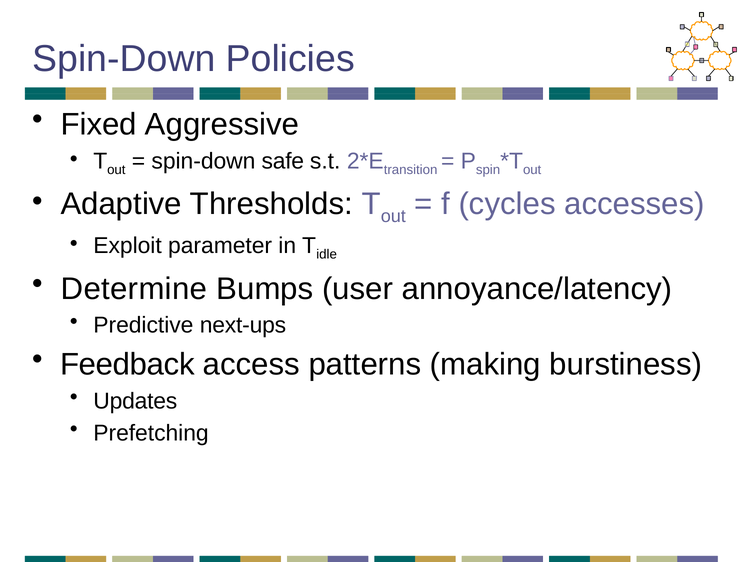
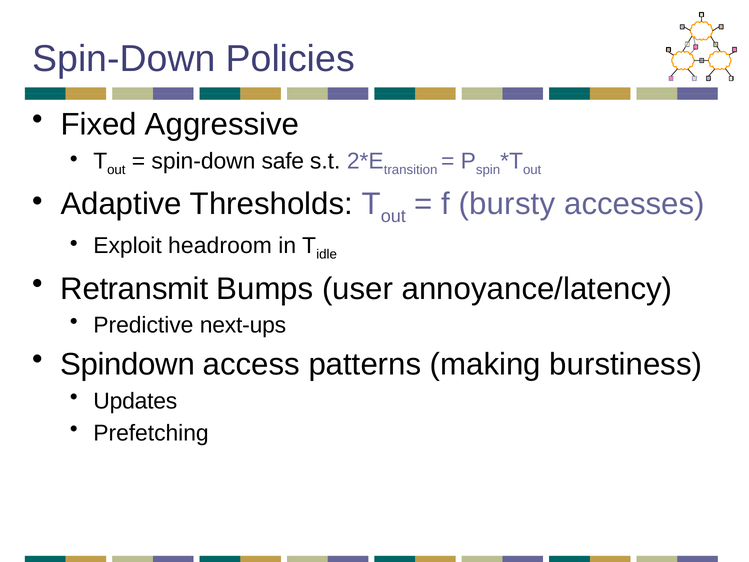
cycles: cycles -> bursty (507, 204)
parameter: parameter -> headroom (220, 246)
Determine: Determine -> Retransmit (134, 289)
Feedback: Feedback -> Spindown (127, 364)
